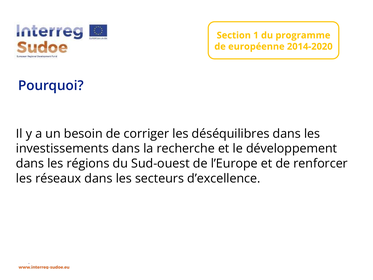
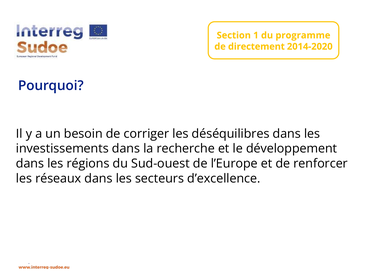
européenne: européenne -> directement (256, 47)
